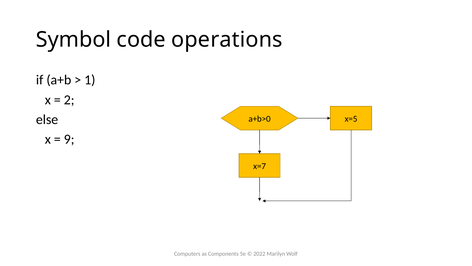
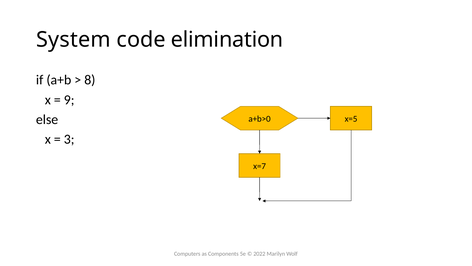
Symbol: Symbol -> System (73, 40)
operations: operations -> elimination (227, 40)
1: 1 -> 8 (90, 80)
2: 2 -> 9 (69, 100)
9: 9 -> 3 (69, 139)
